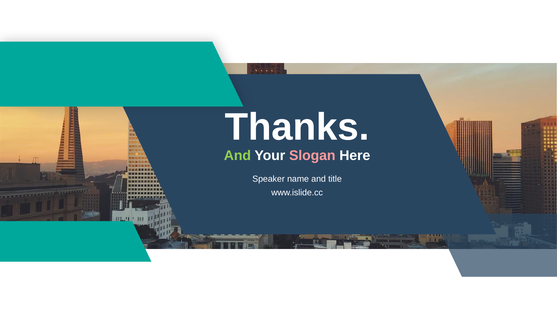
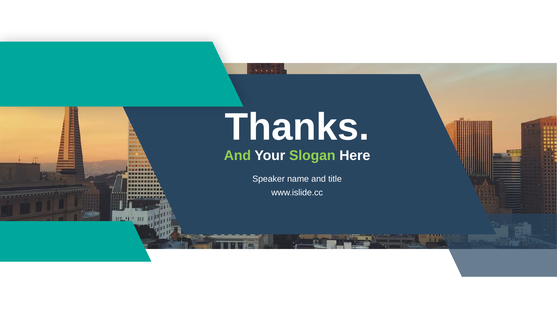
Slogan colour: pink -> light green (312, 155)
